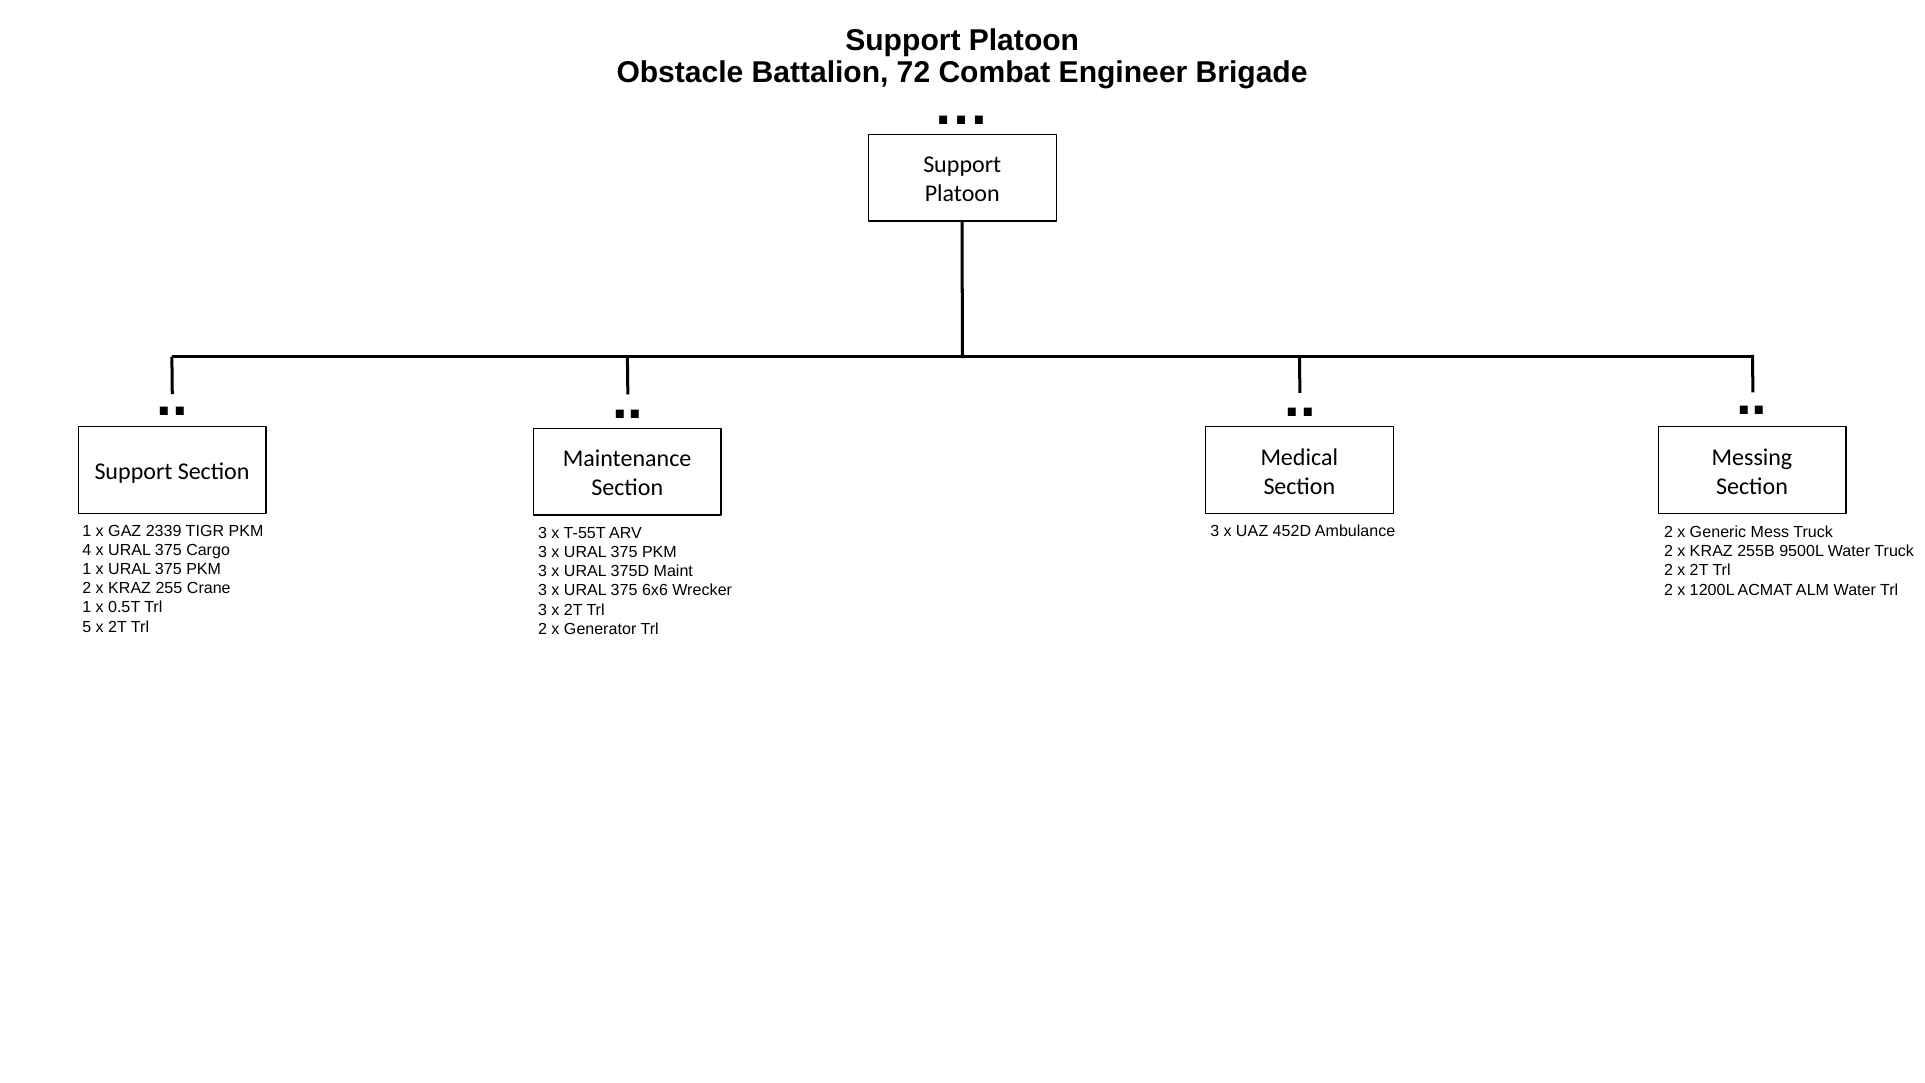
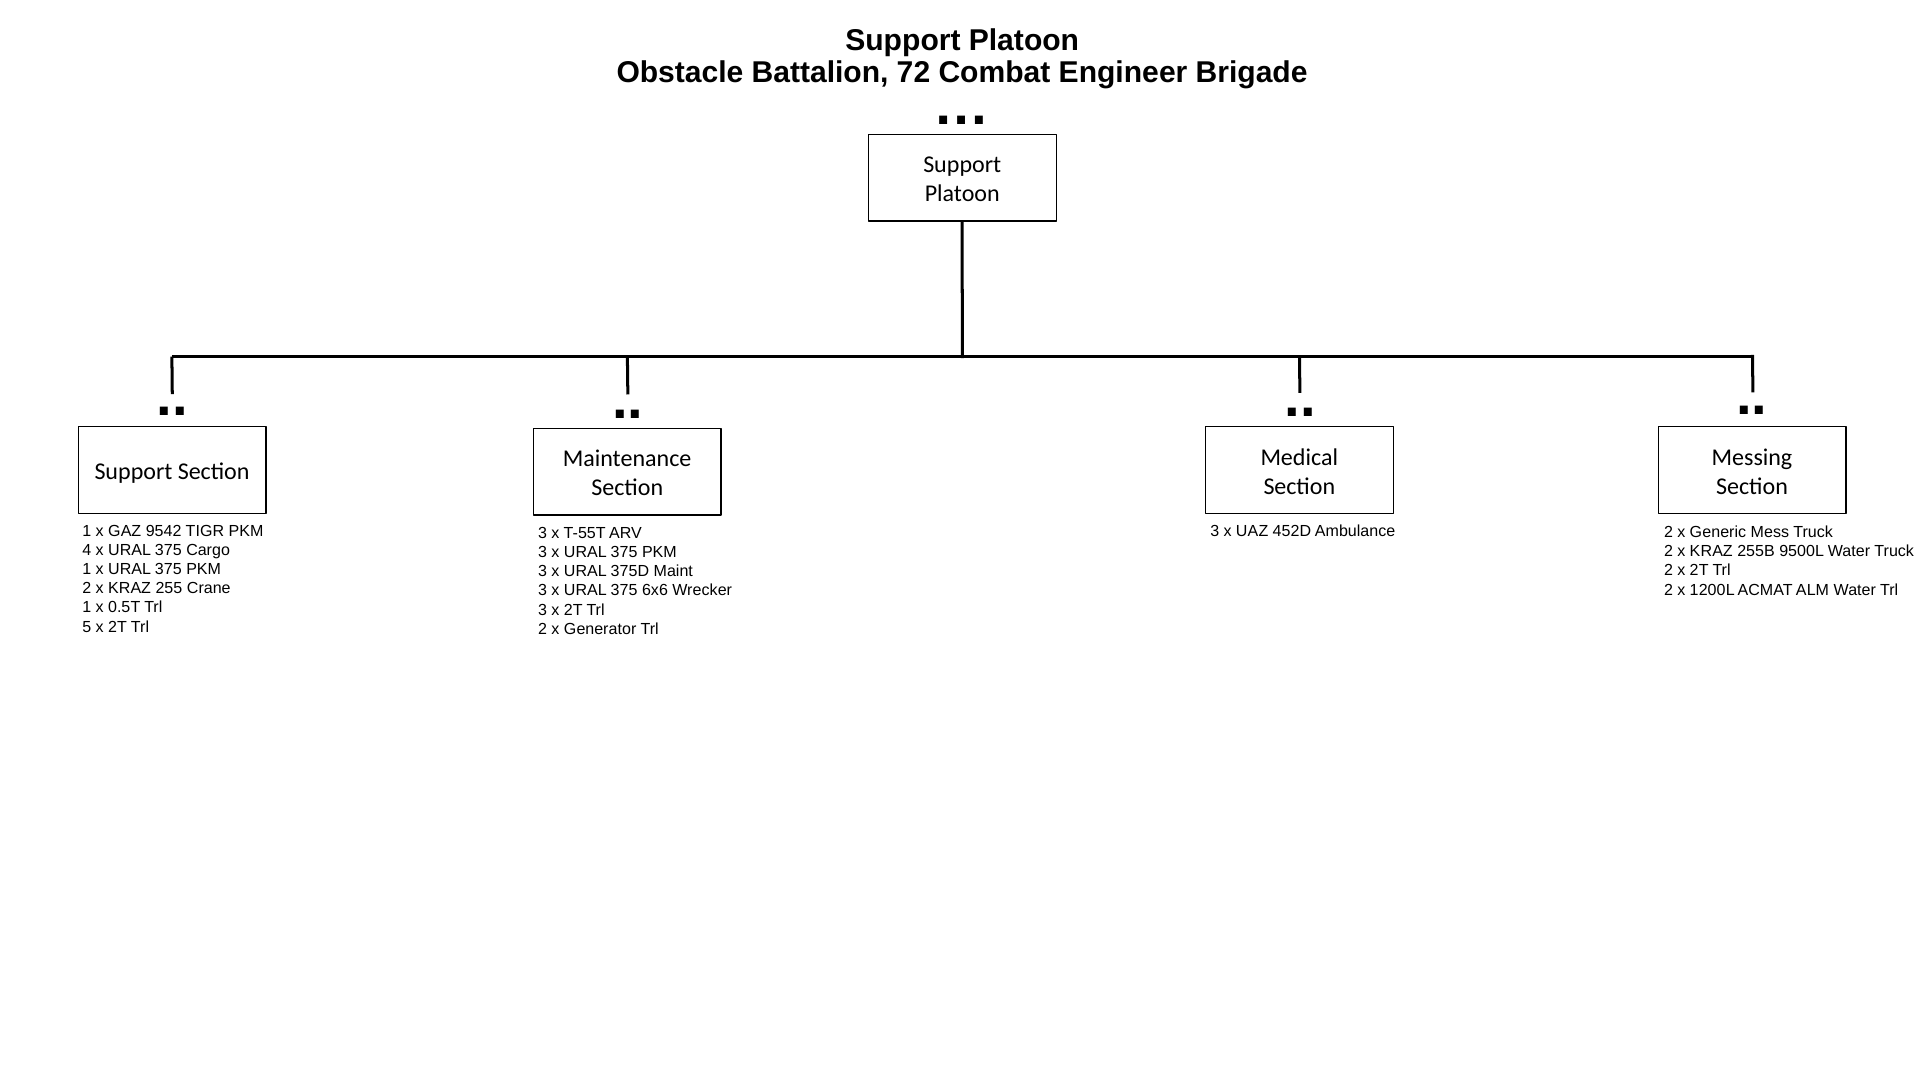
2339: 2339 -> 9542 (164, 531)
